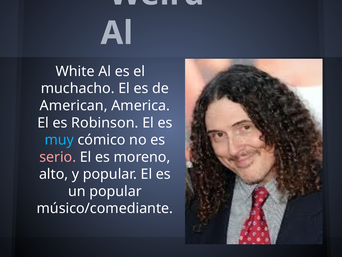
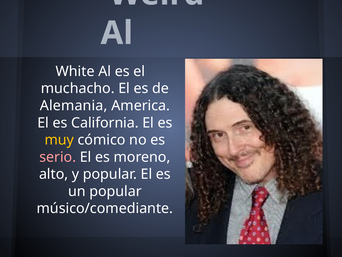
American: American -> Alemania (74, 105)
Robinson: Robinson -> California (105, 123)
muy colour: light blue -> yellow (59, 140)
